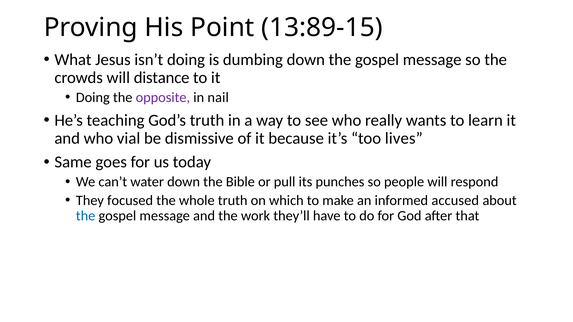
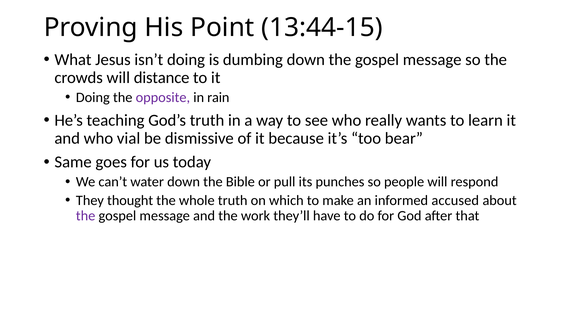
13:89-15: 13:89-15 -> 13:44-15 (322, 28)
nail: nail -> rain (218, 98)
lives: lives -> bear (404, 138)
focused: focused -> thought (130, 200)
the colour: blue -> purple (86, 216)
